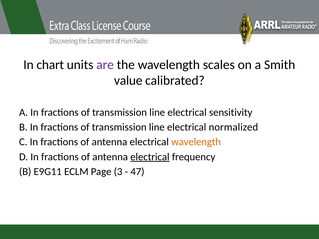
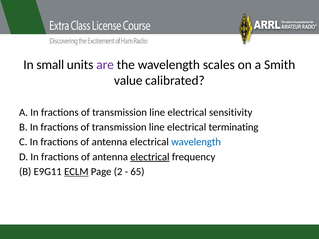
chart: chart -> small (50, 65)
normalized: normalized -> terminating (234, 127)
wavelength colour: orange -> blue (196, 142)
ECLM underline: none -> present (76, 172)
3: 3 -> 2 (118, 172)
47: 47 -> 65 (137, 172)
